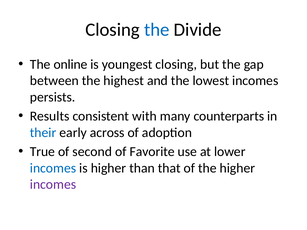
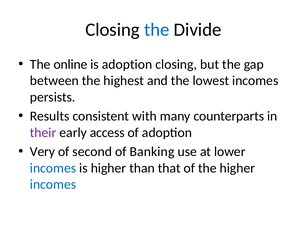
is youngest: youngest -> adoption (127, 64)
their colour: blue -> purple (43, 133)
across: across -> access (107, 133)
True: True -> Very (42, 152)
Favorite: Favorite -> Banking (152, 152)
incomes colour: purple -> blue (53, 185)
